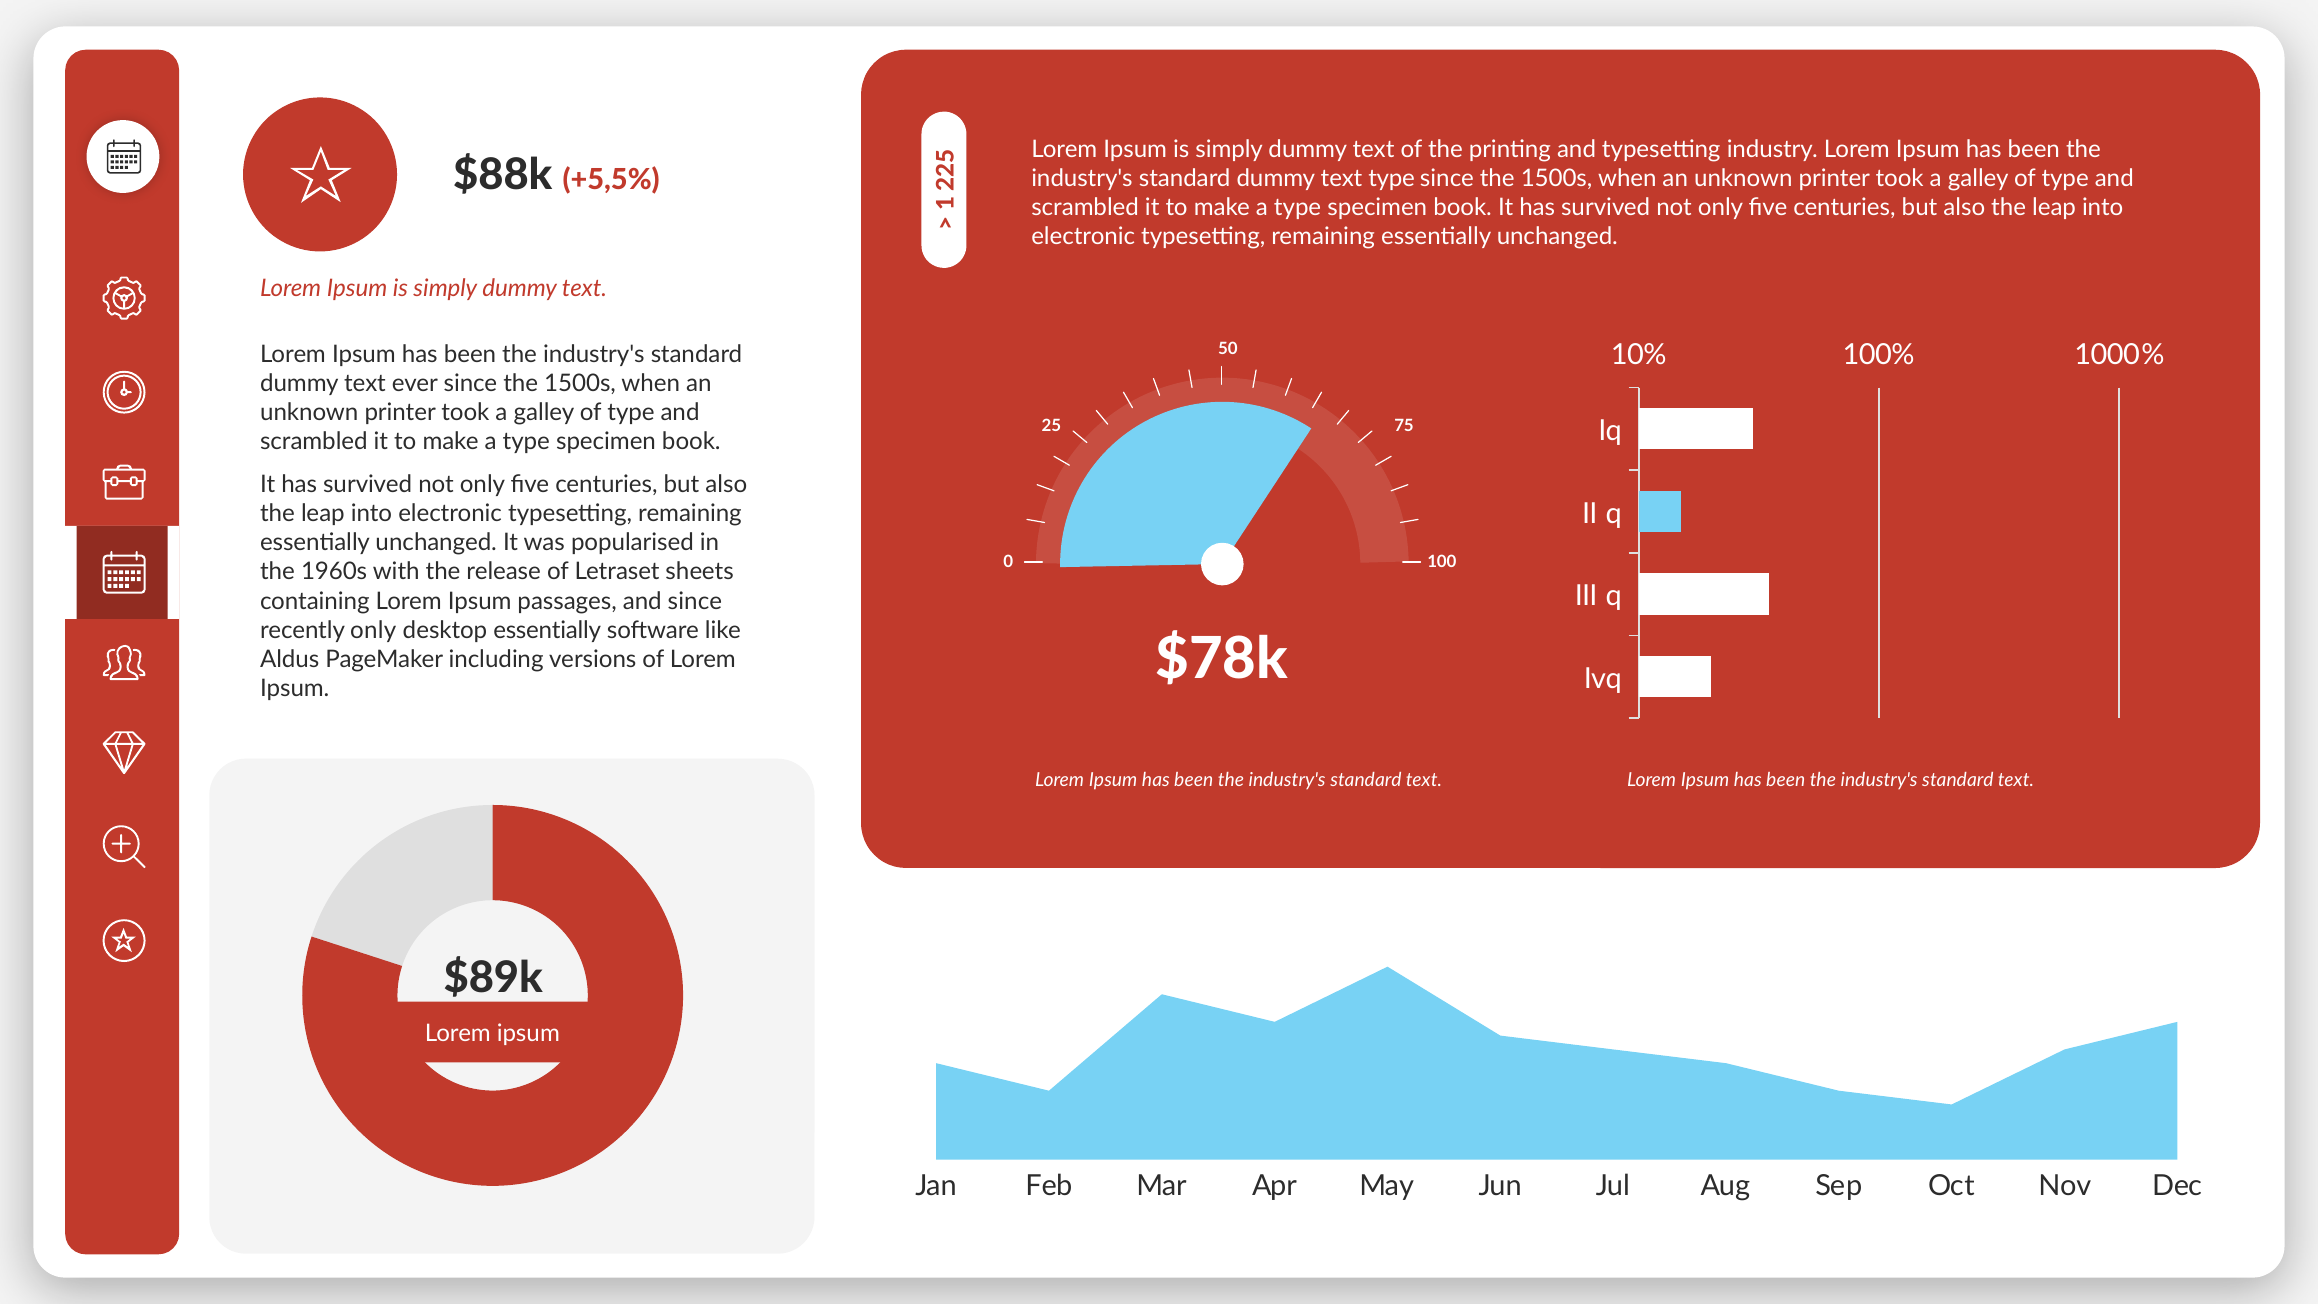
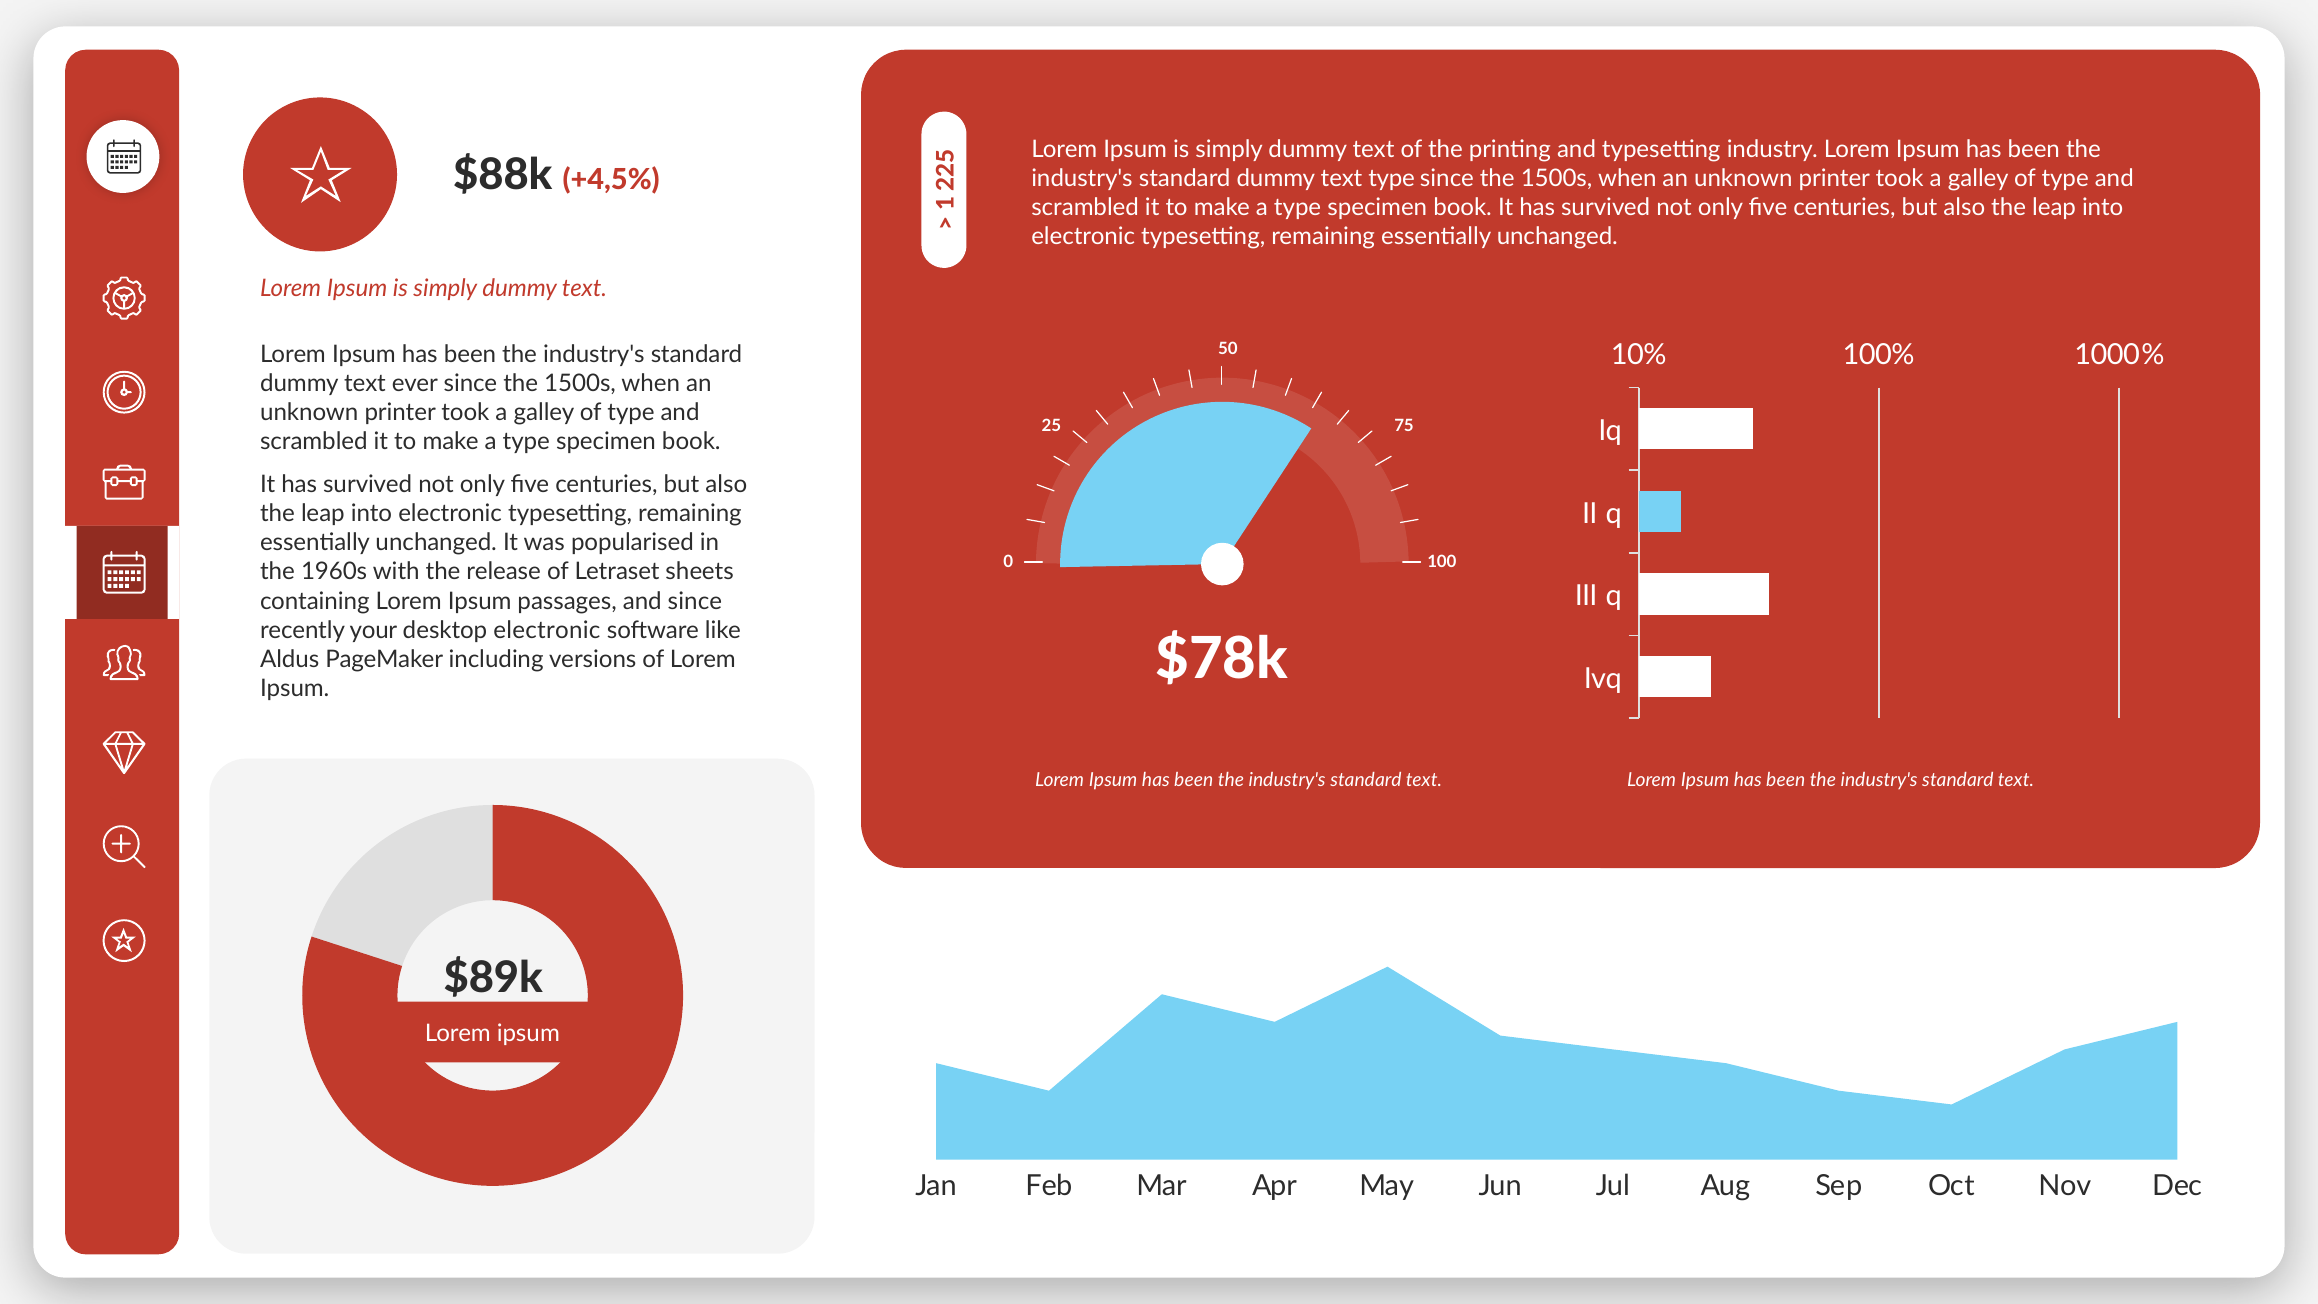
+5,5%: +5,5% -> +4,5% (611, 180)
recently only: only -> your (373, 630)
desktop essentially: essentially -> electronic (547, 630)
